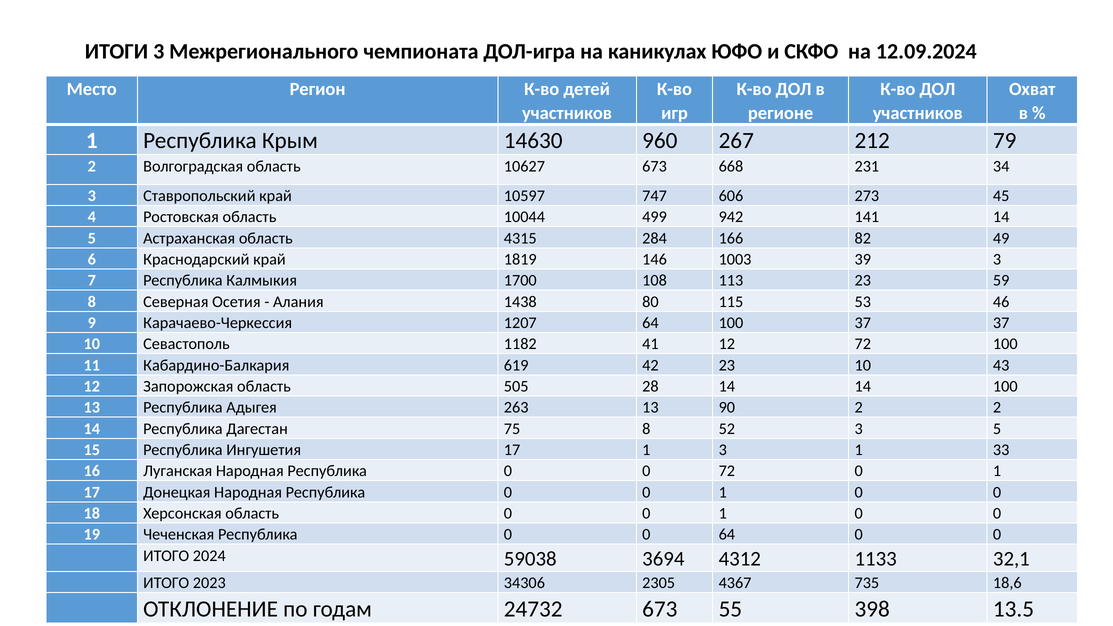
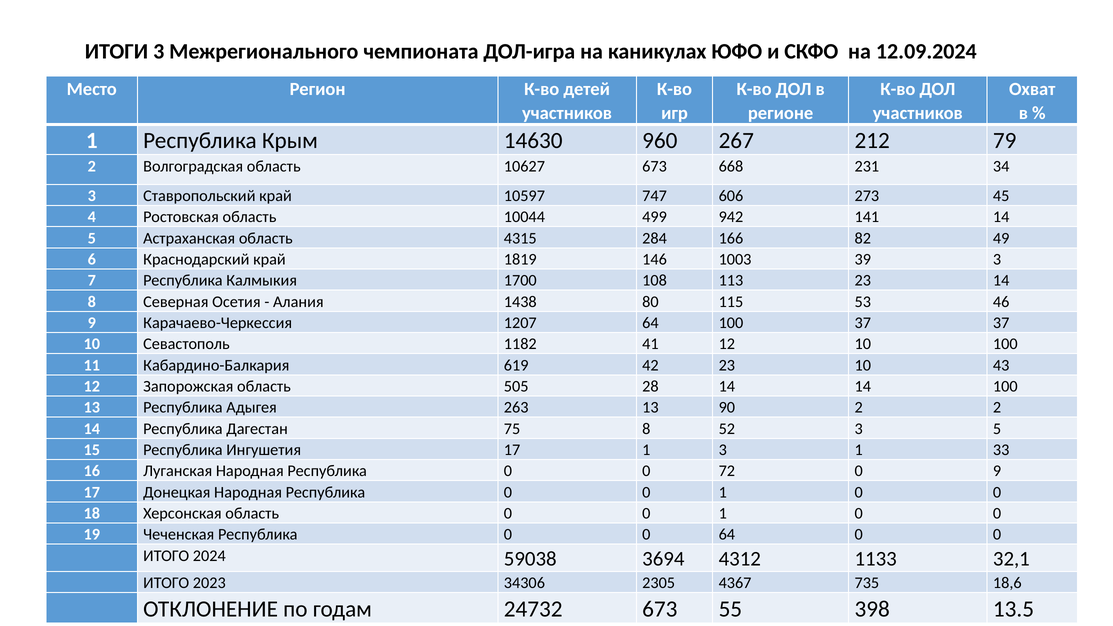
23 59: 59 -> 14 (1001, 281)
12 72: 72 -> 10 (863, 344)
72 0 1: 1 -> 9 (997, 471)
